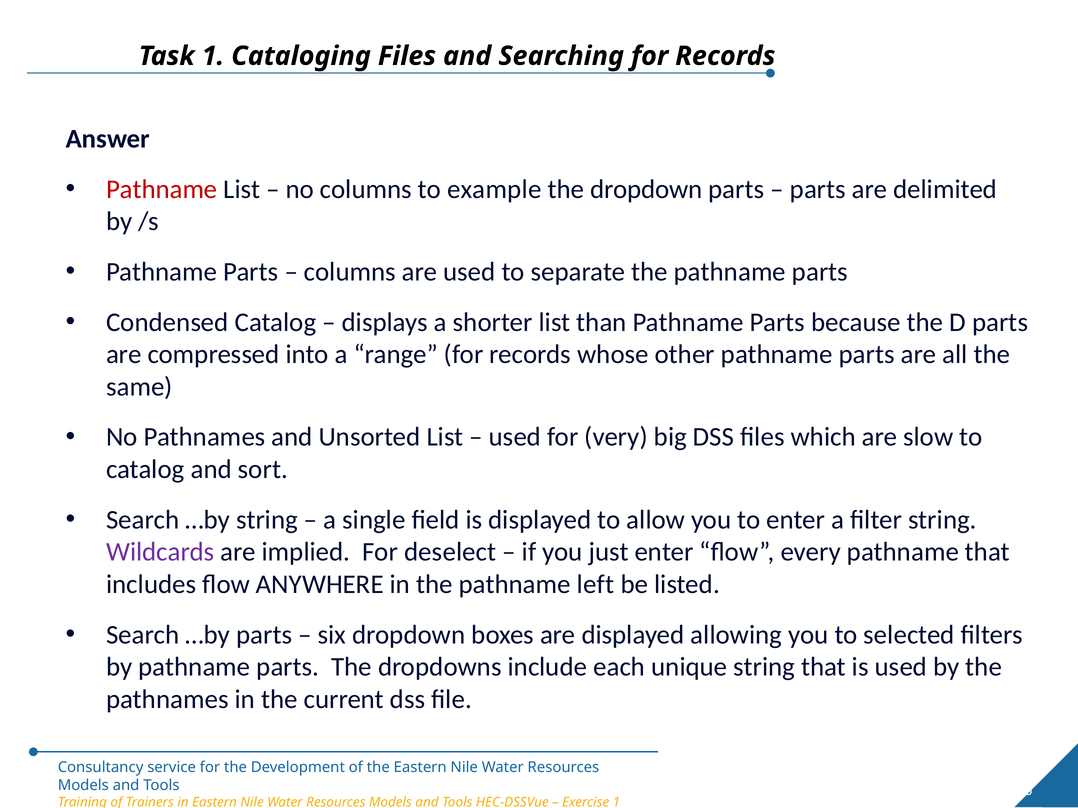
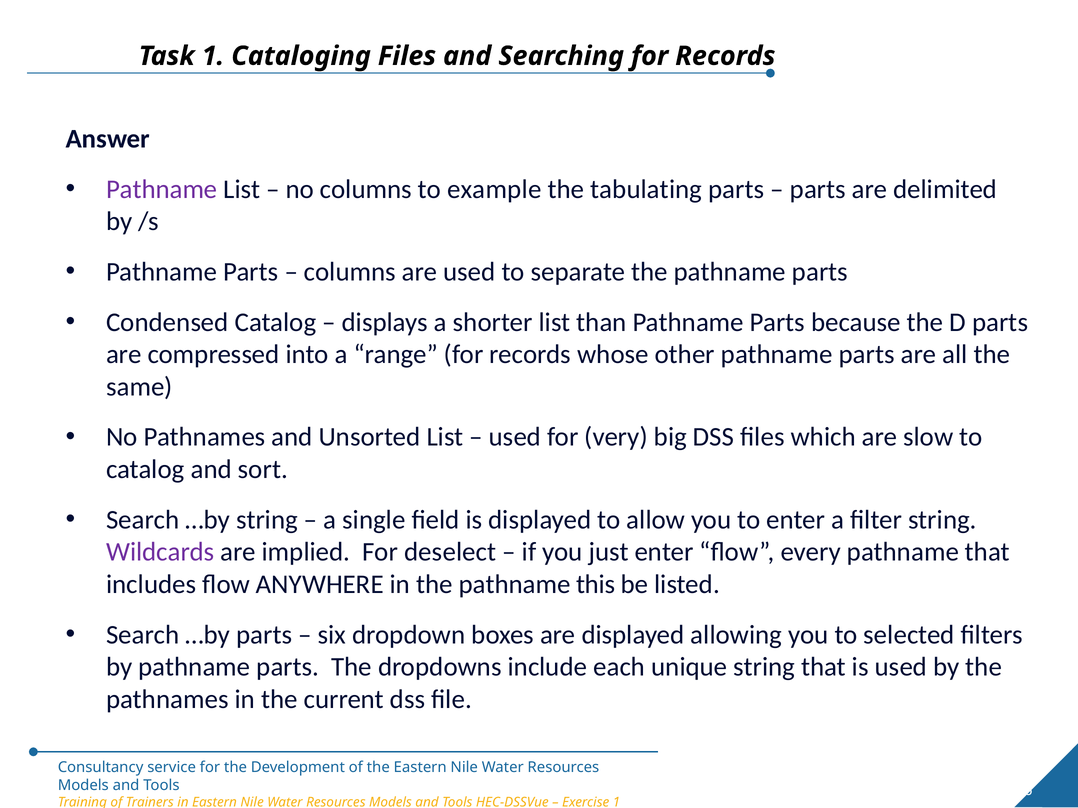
Pathname colour: red -> purple (162, 189)
the dropdown: dropdown -> tabulating (646, 189)
left: left -> this (596, 585)
